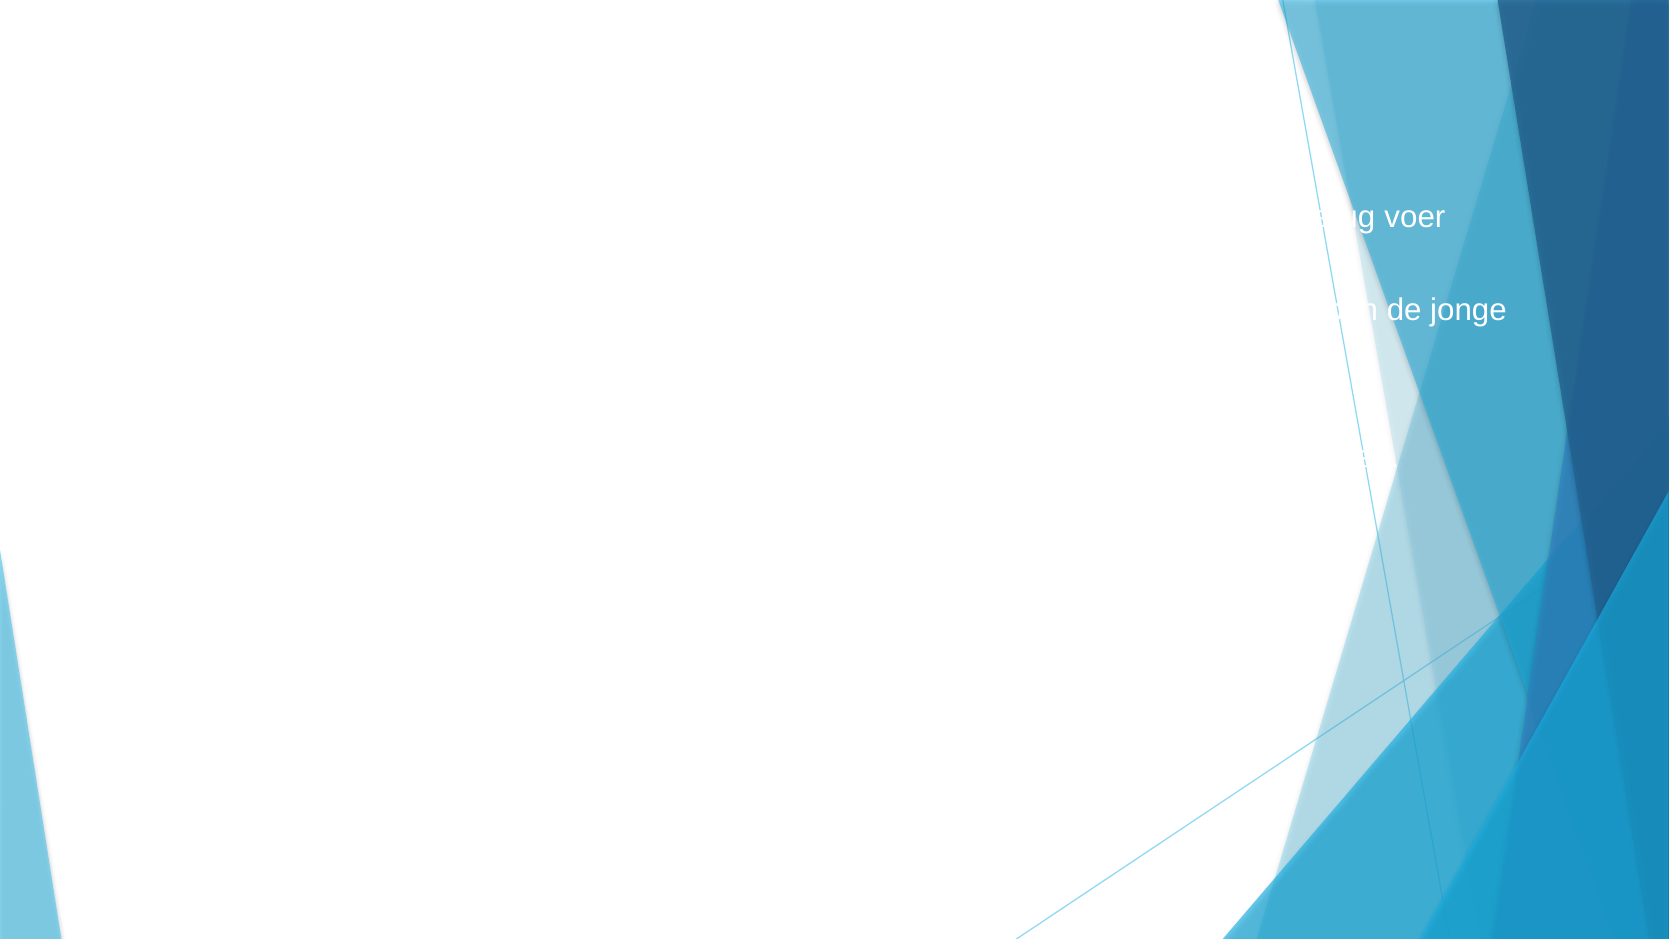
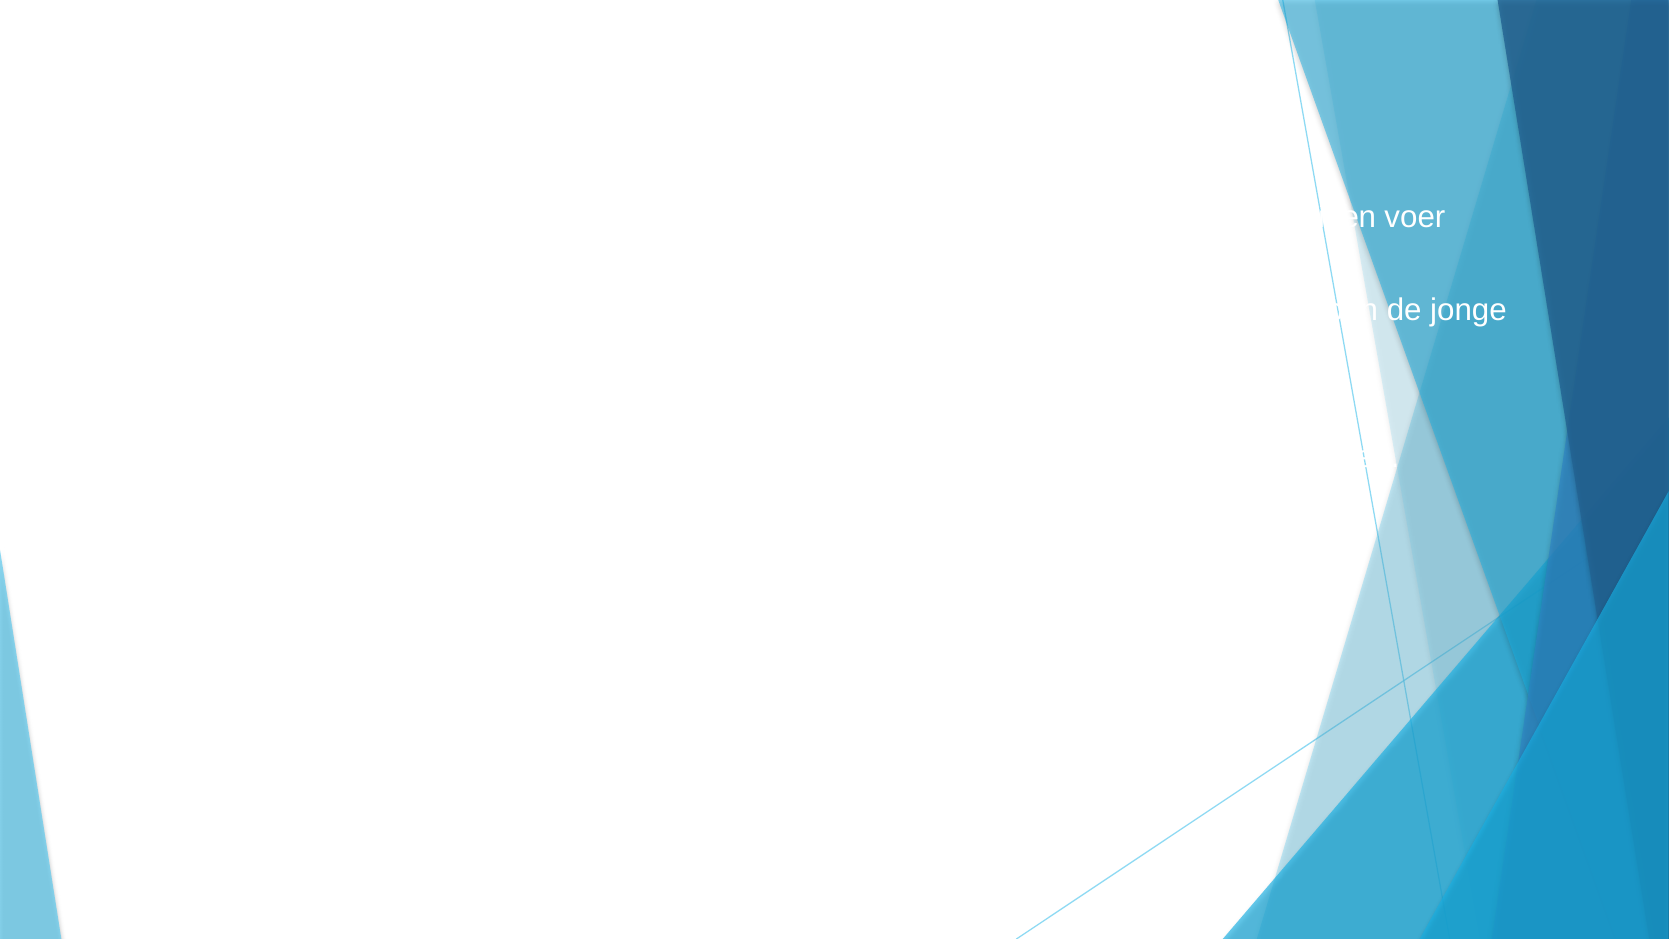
terug: terug -> zitten (1339, 218)
